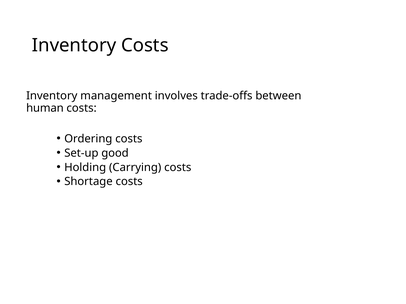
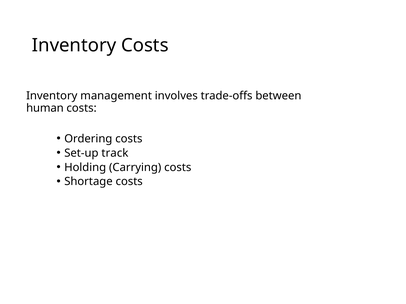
good: good -> track (115, 153)
